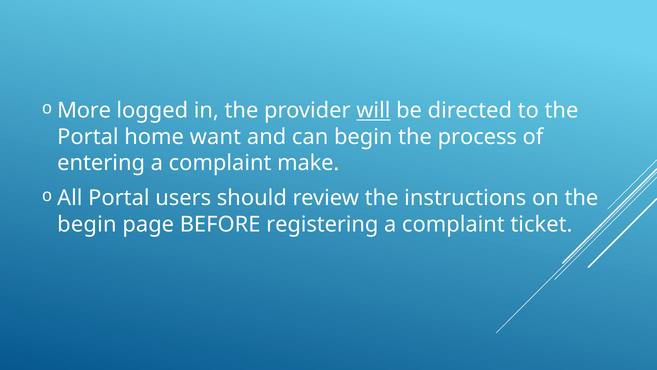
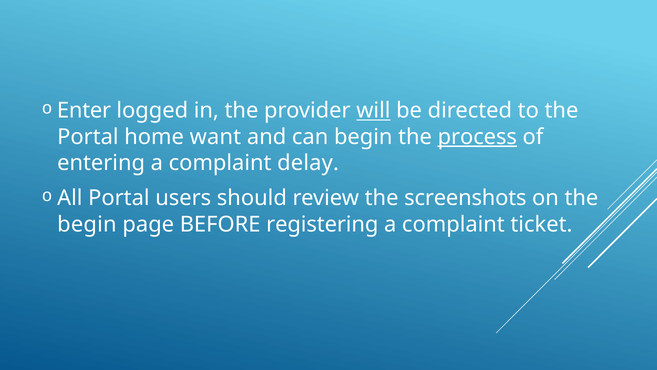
More: More -> Enter (84, 110)
process underline: none -> present (477, 137)
make: make -> delay (308, 163)
instructions: instructions -> screenshots (465, 198)
